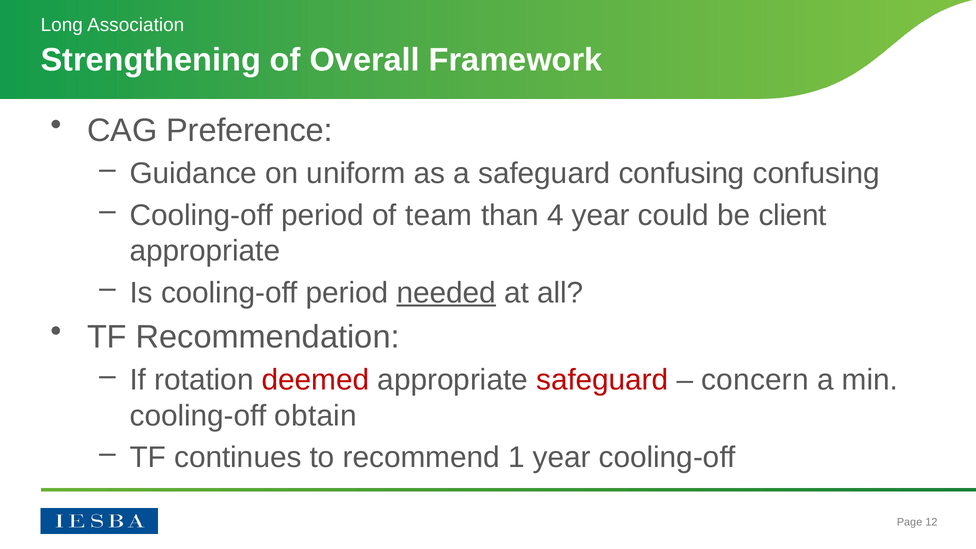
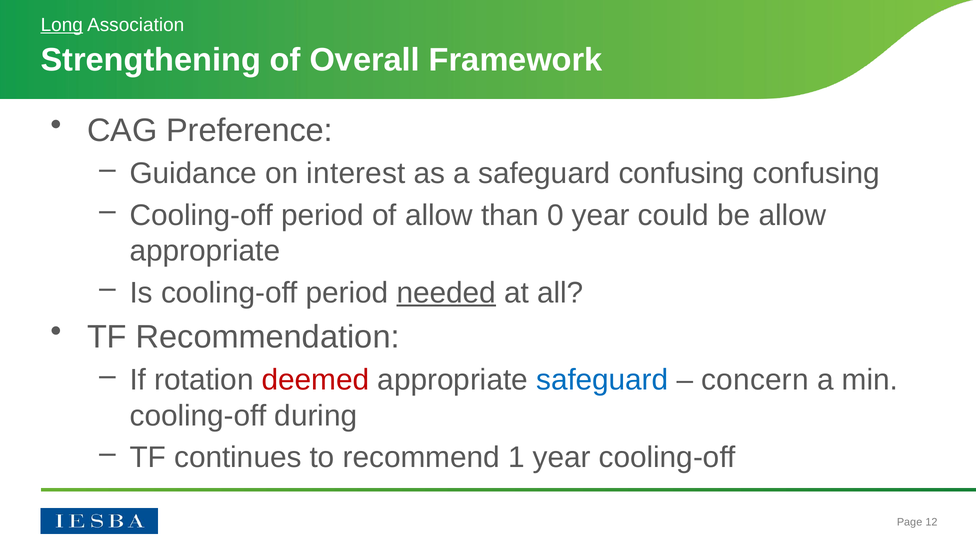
Long underline: none -> present (62, 25)
uniform: uniform -> interest (356, 174)
of team: team -> allow (439, 215)
4: 4 -> 0 (555, 215)
be client: client -> allow (792, 215)
safeguard colour: red -> blue (602, 380)
obtain: obtain -> during (316, 416)
